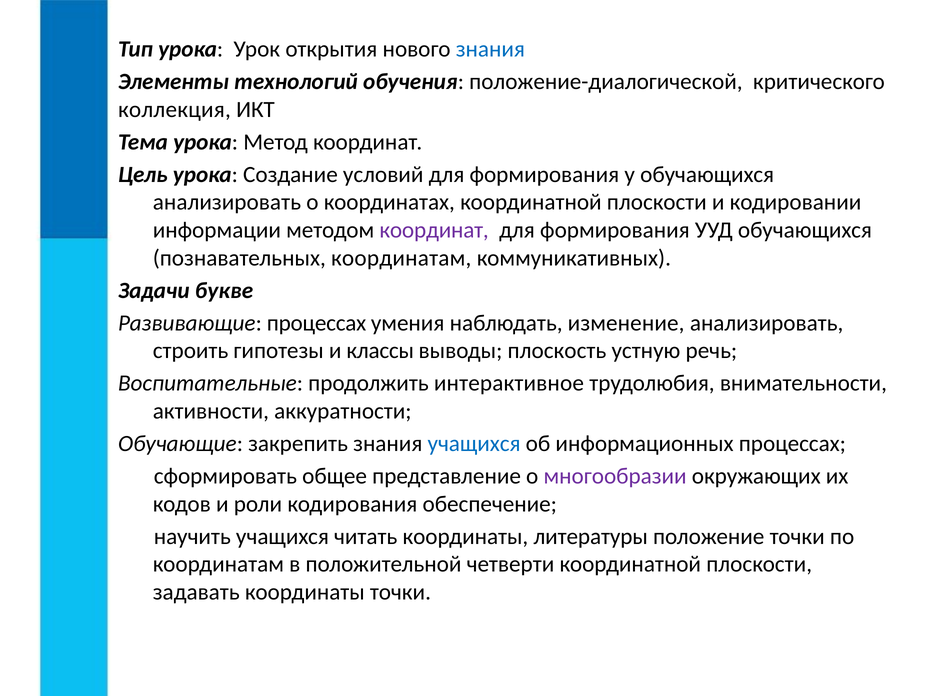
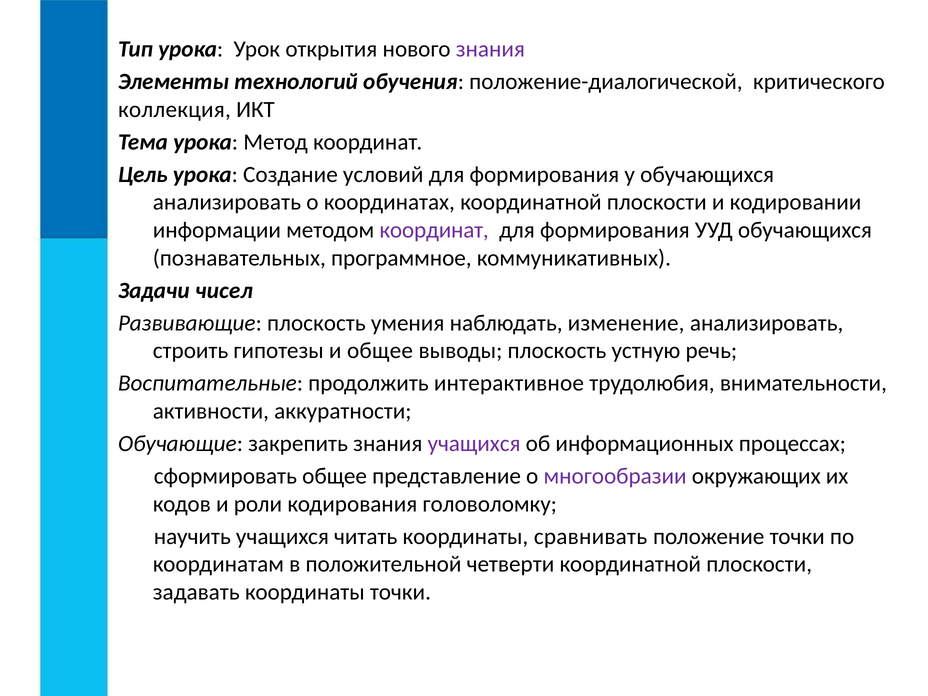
знания colour: blue -> purple (490, 49)
познавательных координатам: координатам -> программное (401, 258)
букве: букве -> чисел (224, 290)
Развивающие процессах: процессах -> плоскость (316, 323)
и классы: классы -> общее (380, 351)
учащихся colour: blue -> purple (474, 444)
обеспечение: обеспечение -> головоломку (490, 504)
литературы: литературы -> сравнивать (591, 536)
